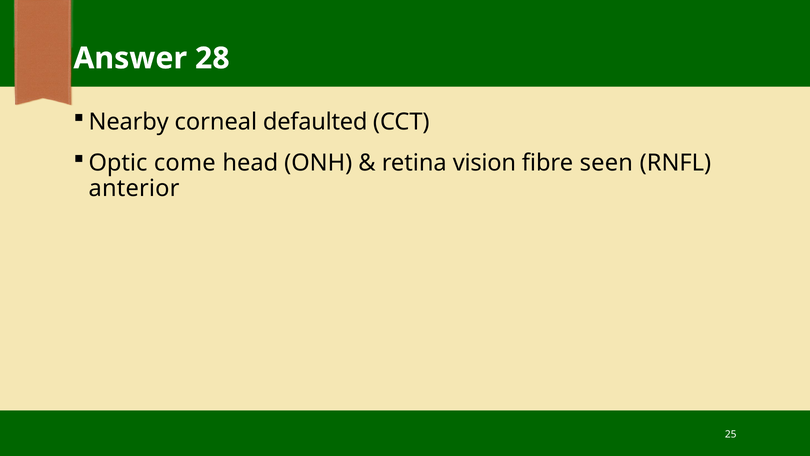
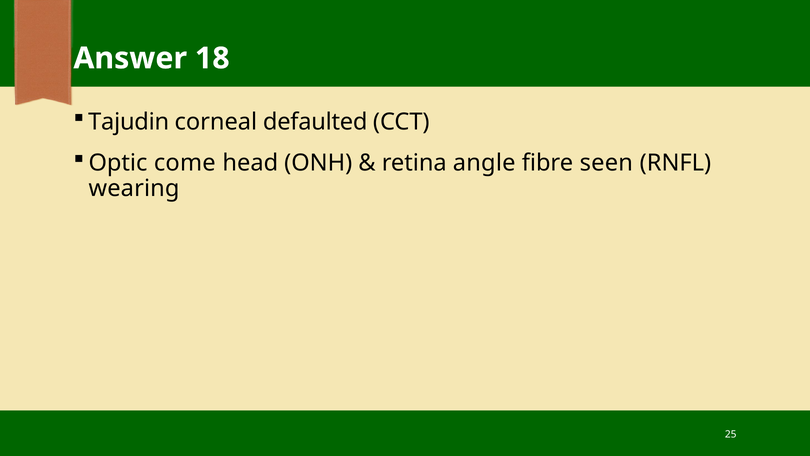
28: 28 -> 18 (212, 58)
Nearby: Nearby -> Tajudin (129, 122)
vision: vision -> angle (484, 163)
anterior: anterior -> wearing (134, 188)
